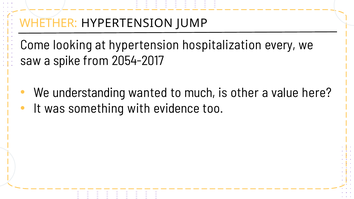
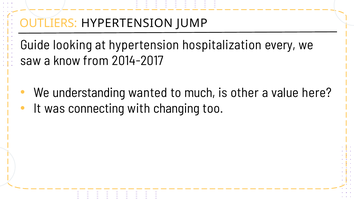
WHETHER: WHETHER -> OUTLIERS (48, 23)
Come: Come -> Guide (35, 45)
spike: spike -> know (67, 61)
2054-2017: 2054-2017 -> 2014-2017 (138, 61)
something: something -> connecting (96, 109)
evidence: evidence -> changing (177, 109)
